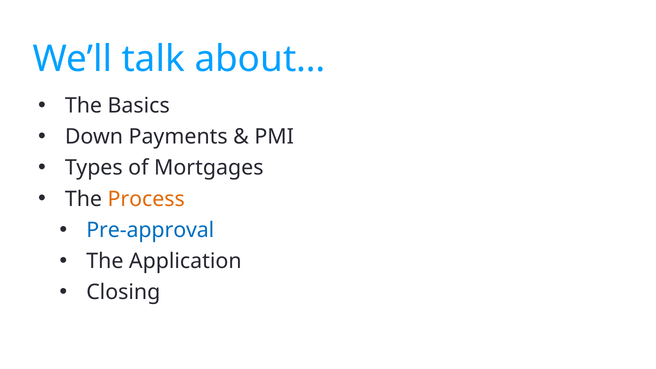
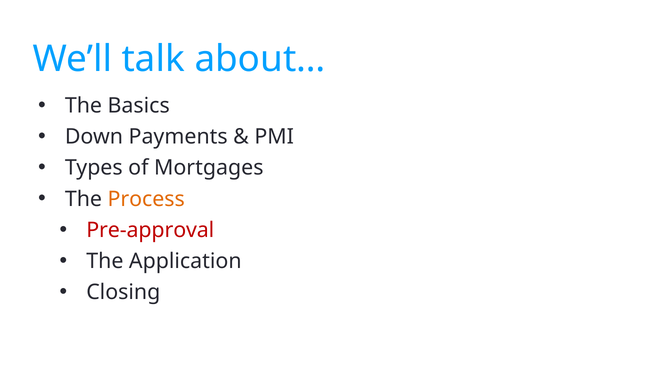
Pre-approval colour: blue -> red (150, 230)
